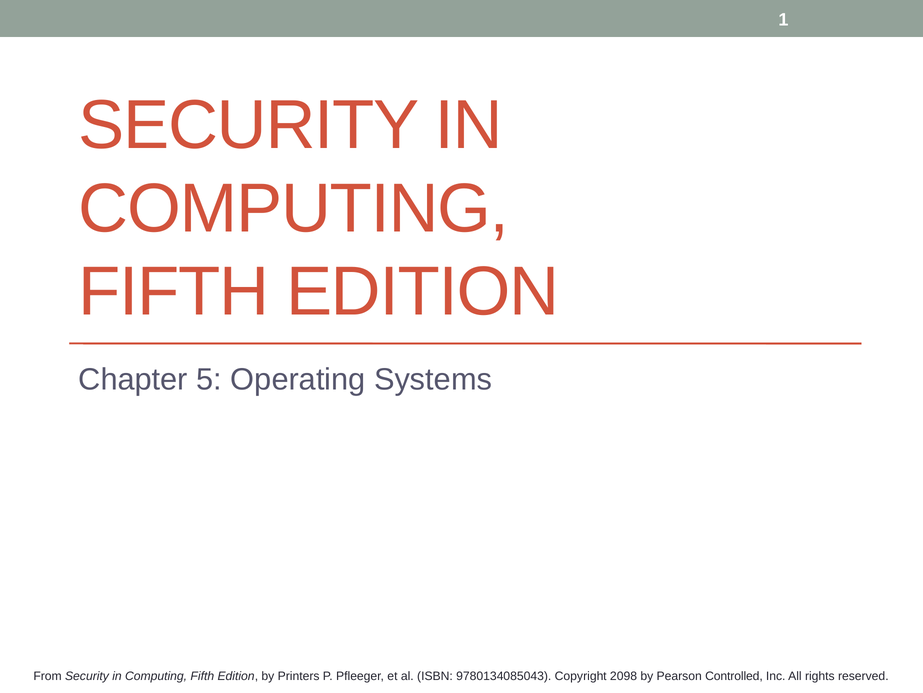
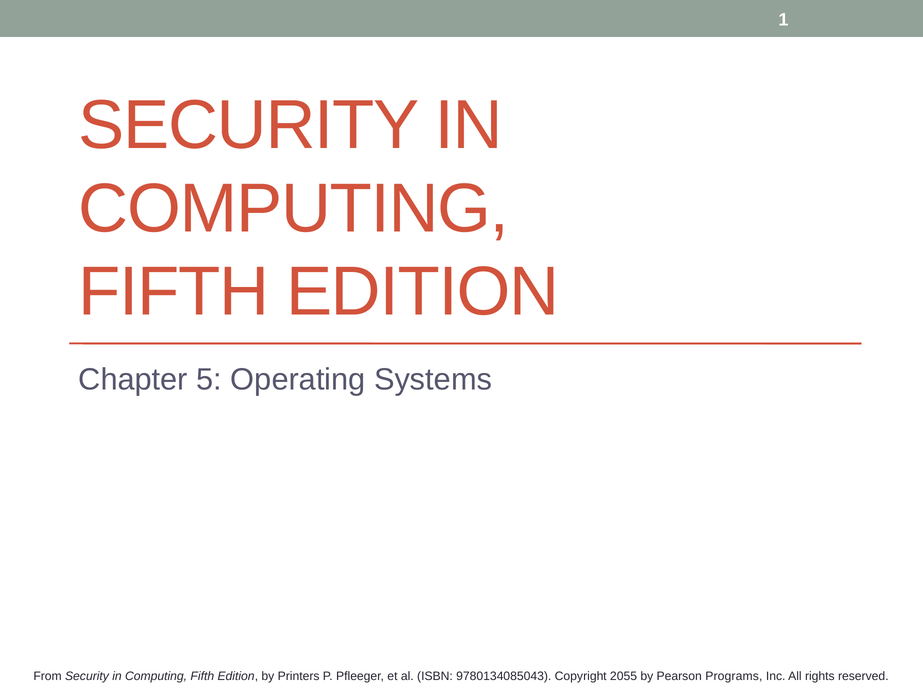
2098: 2098 -> 2055 (624, 675)
Controlled: Controlled -> Programs (734, 675)
